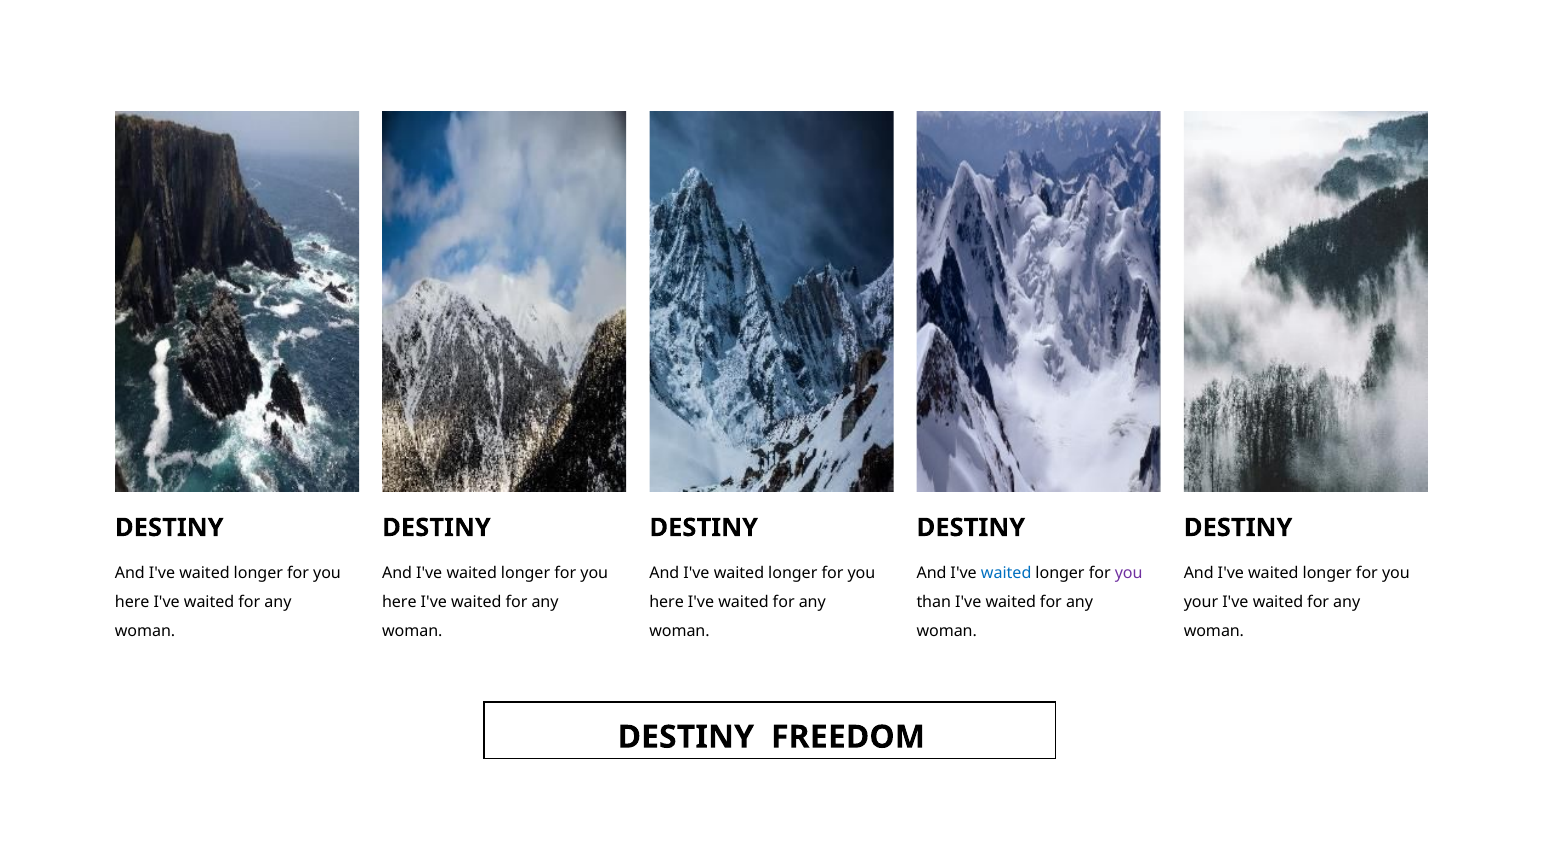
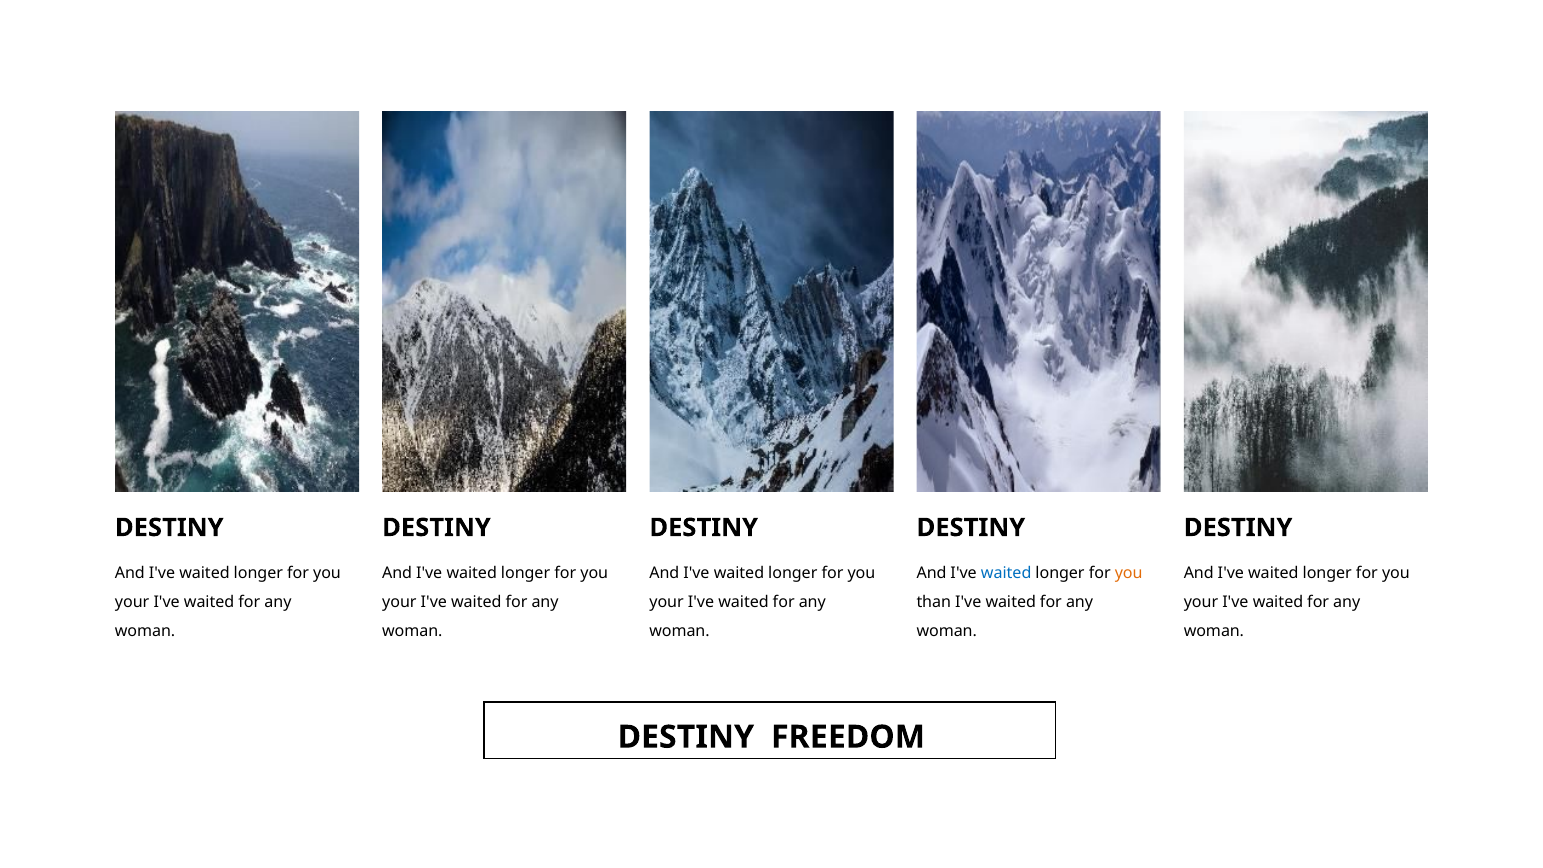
you colour: purple -> orange (1129, 573)
here: here -> your (132, 602)
here: here -> your (399, 602)
here: here -> your (667, 602)
